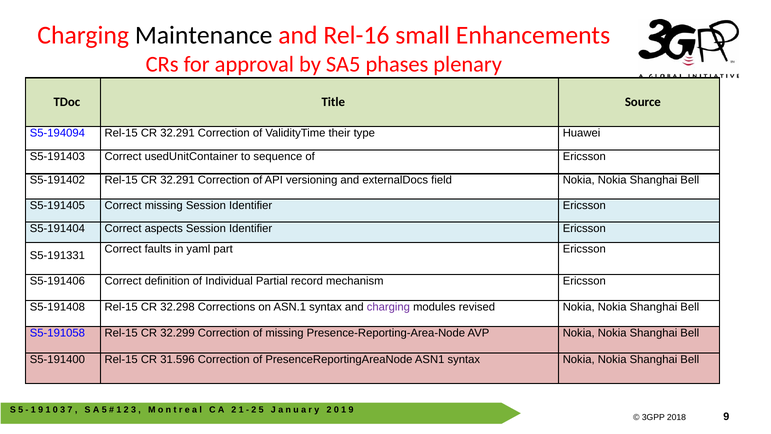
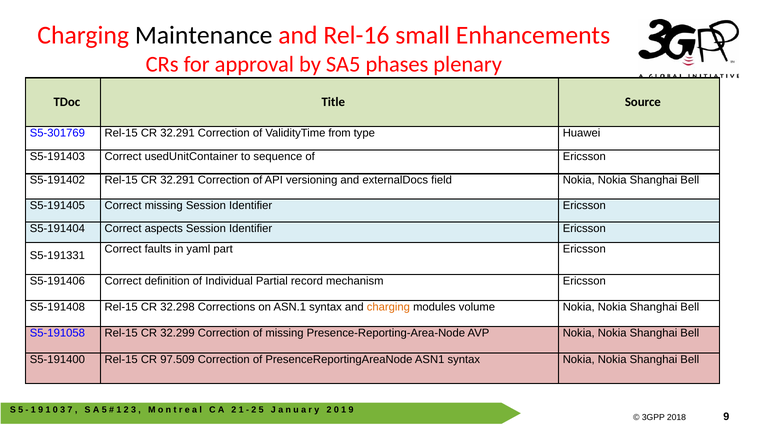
S5-194094: S5-194094 -> S5-301769 (57, 133)
their: their -> from (340, 133)
charging colour: purple -> orange (388, 307)
revised: revised -> volume (477, 307)
31.596: 31.596 -> 97.509 (177, 359)
